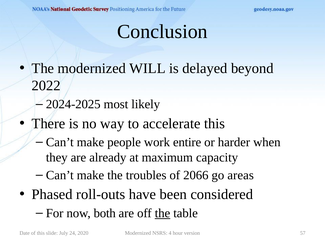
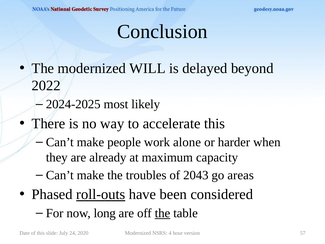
entire: entire -> alone (187, 142)
2066: 2066 -> 2043 (196, 175)
roll-outs underline: none -> present (101, 194)
both: both -> long (105, 213)
